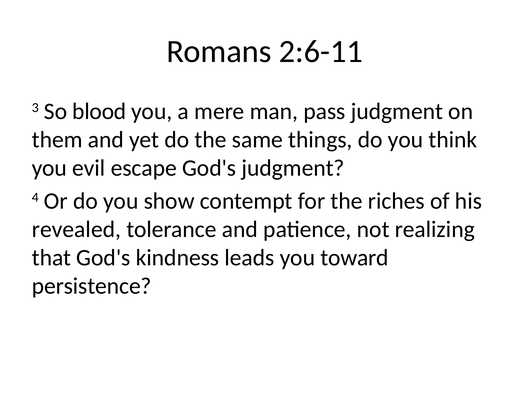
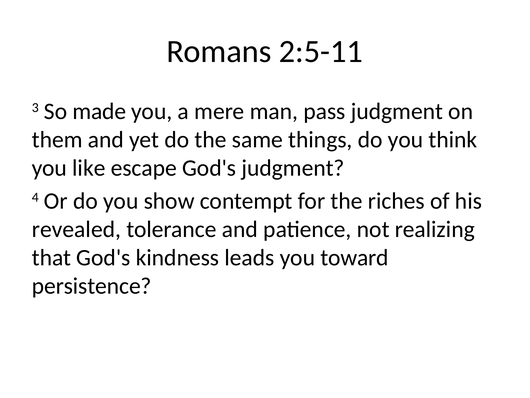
2:6-11: 2:6-11 -> 2:5-11 (321, 51)
blood: blood -> made (99, 111)
evil: evil -> like (89, 168)
